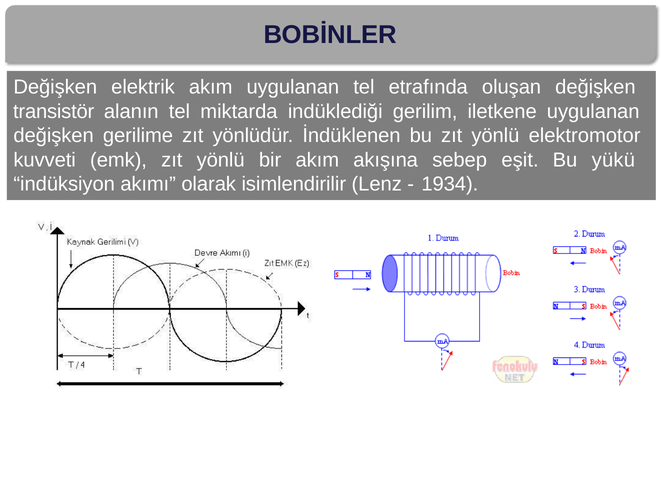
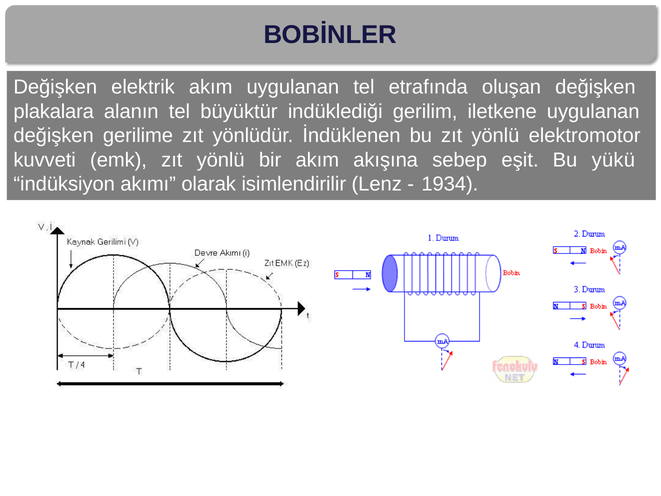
transistör: transistör -> plakalara (54, 111)
miktarda: miktarda -> büyüktür (239, 111)
